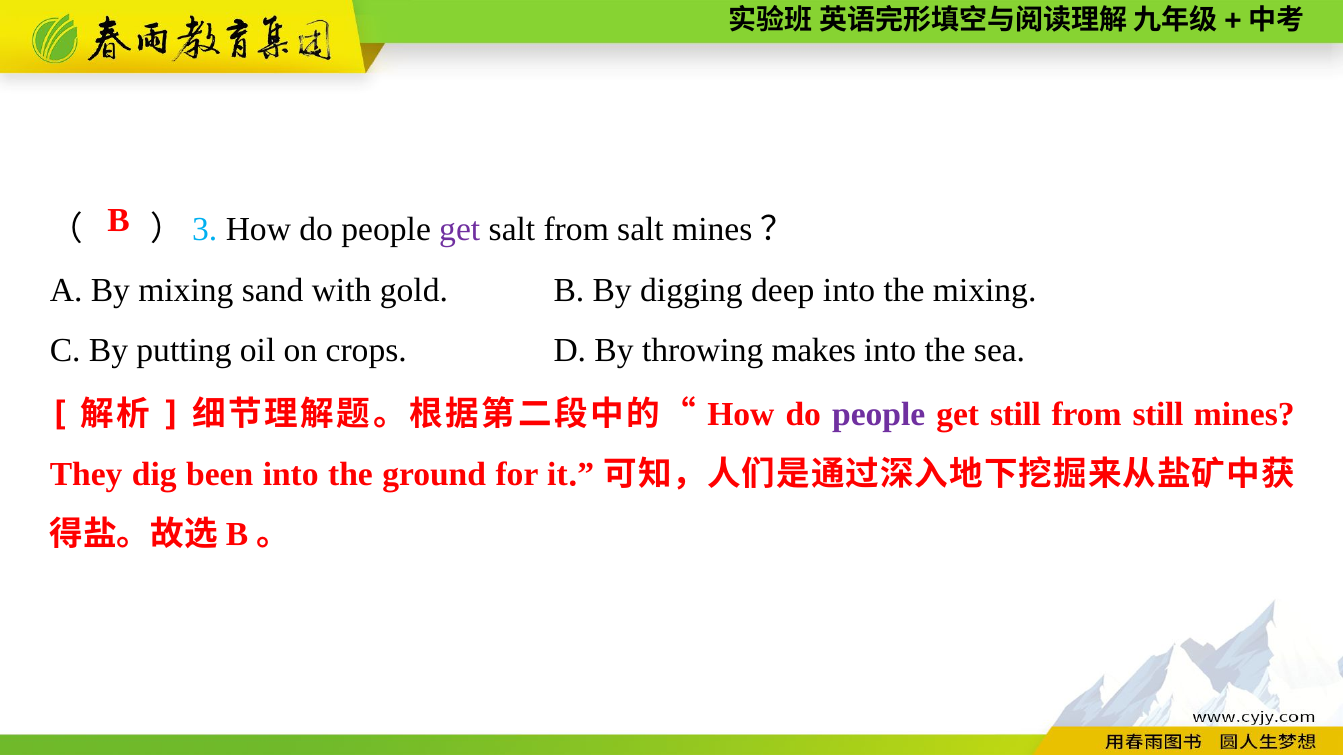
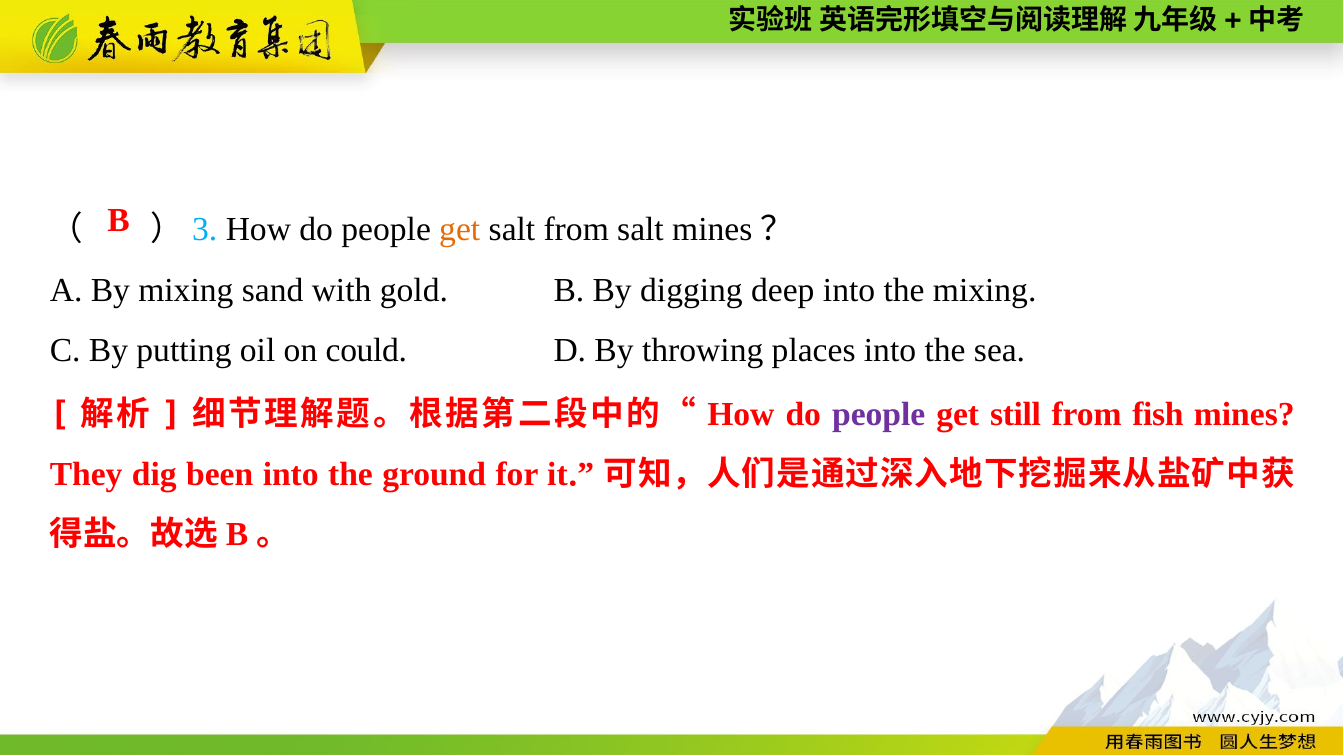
get colour: purple -> orange (460, 230)
crops: crops -> could (366, 351)
makes: makes -> places (814, 351)
from still: still -> fish (1158, 414)
